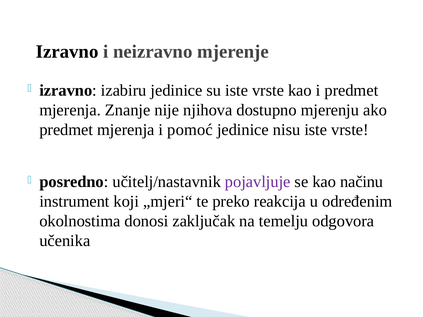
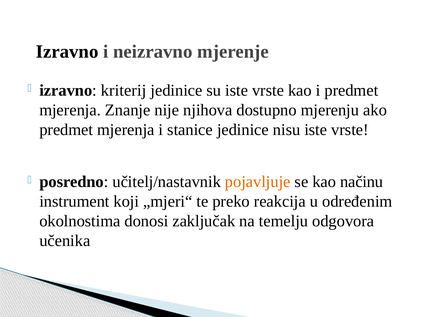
izabiru: izabiru -> kriterij (124, 90)
pomoć: pomoć -> stanice (190, 130)
pojavljuje colour: purple -> orange (258, 182)
